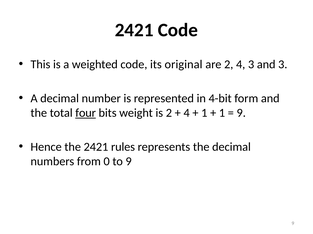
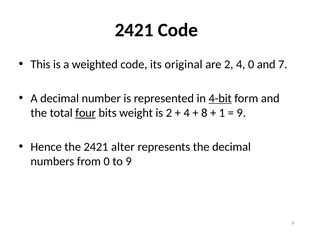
4 3: 3 -> 0 (251, 64)
and 3: 3 -> 7 (283, 64)
4-bit underline: none -> present (220, 99)
1: 1 -> 8 (204, 113)
rules: rules -> alter (123, 147)
